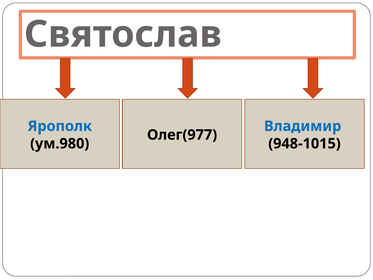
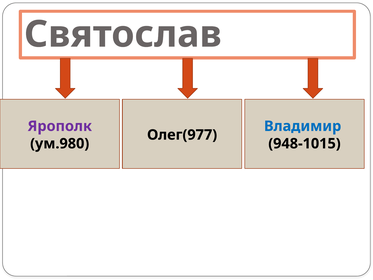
Ярополк colour: blue -> purple (60, 126)
